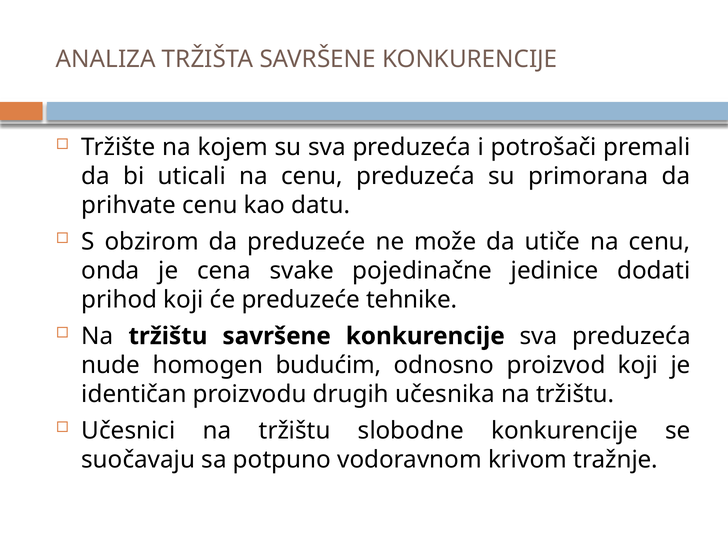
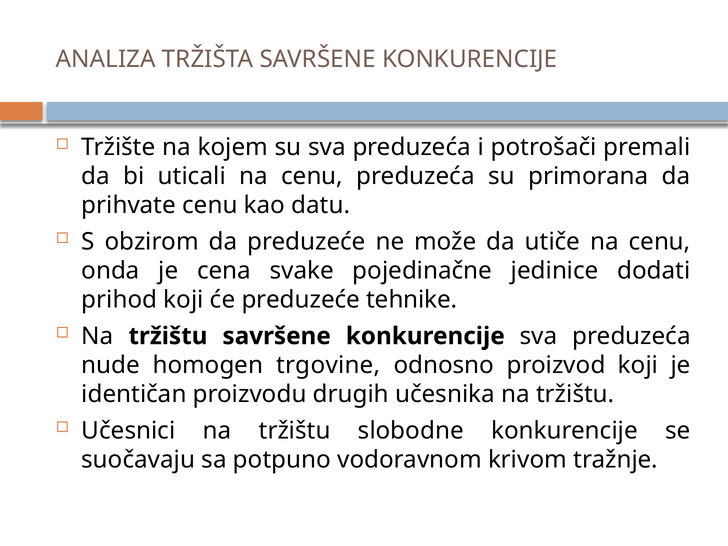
budućim: budućim -> trgovine (328, 365)
